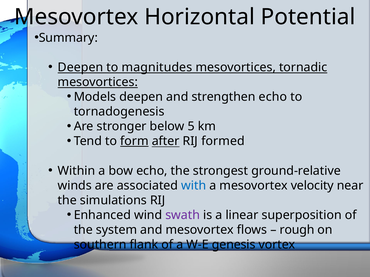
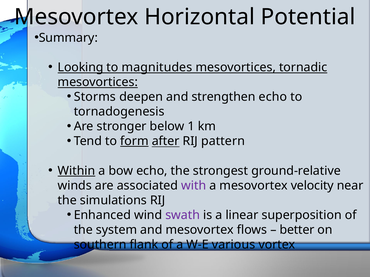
Deepen: Deepen -> Looking (81, 67)
Models: Models -> Storms (95, 97)
5: 5 -> 1 (191, 127)
formed: formed -> pattern (223, 141)
Within underline: none -> present (76, 171)
with colour: blue -> purple (194, 186)
rough: rough -> better (297, 230)
genesis: genesis -> various (234, 245)
